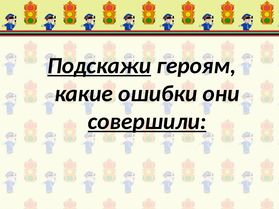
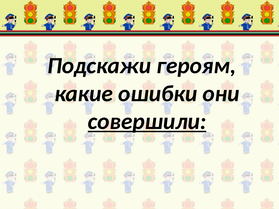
Подскажи underline: present -> none (99, 66)
